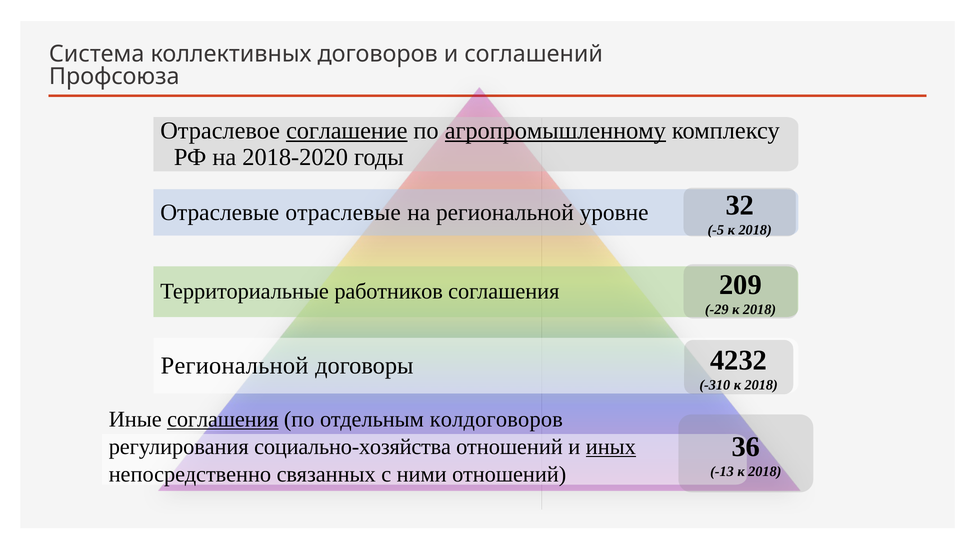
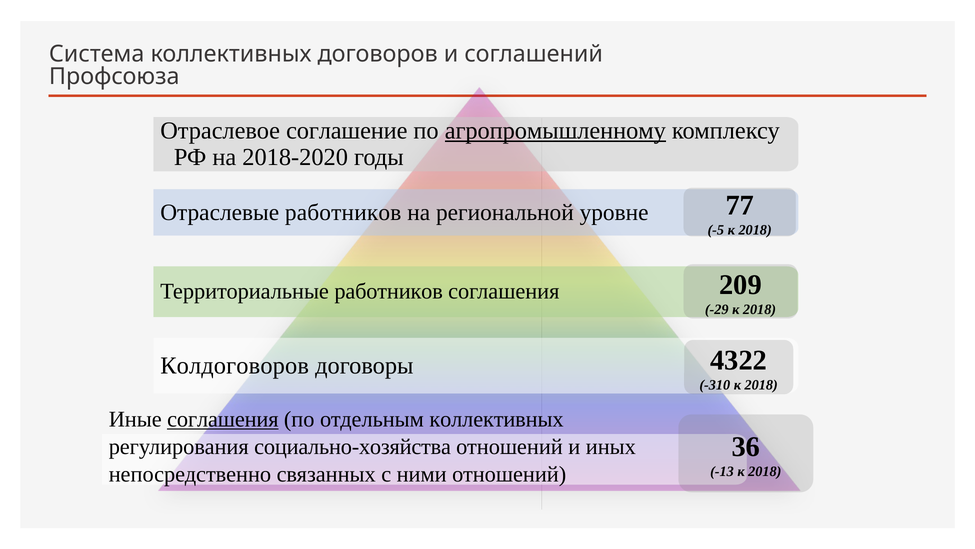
соглашение underline: present -> none (347, 131)
Отраслевые отраслевые: отраслевые -> работников (343, 212)
32: 32 -> 77 (740, 205)
Региональной: Региональной -> Колдоговоров (235, 365)
4232: 4232 -> 4322 (739, 360)
отдельным колдоговоров: колдоговоров -> коллективных (496, 419)
иных underline: present -> none (611, 446)
